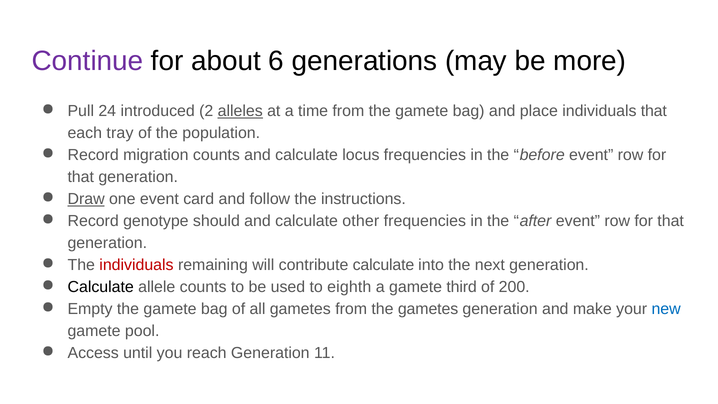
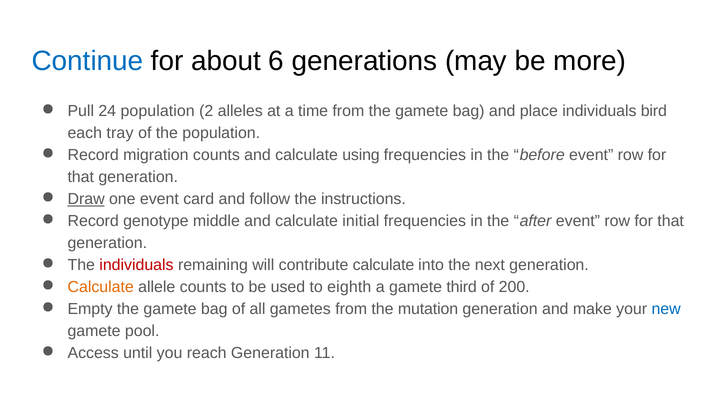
Continue colour: purple -> blue (87, 61)
24 introduced: introduced -> population (158, 111)
alleles underline: present -> none (240, 111)
individuals that: that -> bird (654, 111)
locus: locus -> using (361, 155)
should: should -> middle (216, 221)
other: other -> initial (361, 221)
Calculate colour: black -> orange (101, 287)
the gametes: gametes -> mutation (428, 309)
